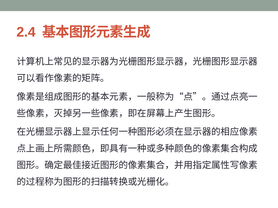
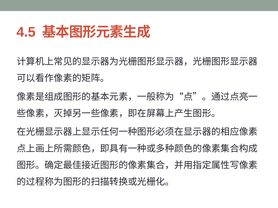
2.4: 2.4 -> 4.5 (26, 32)
